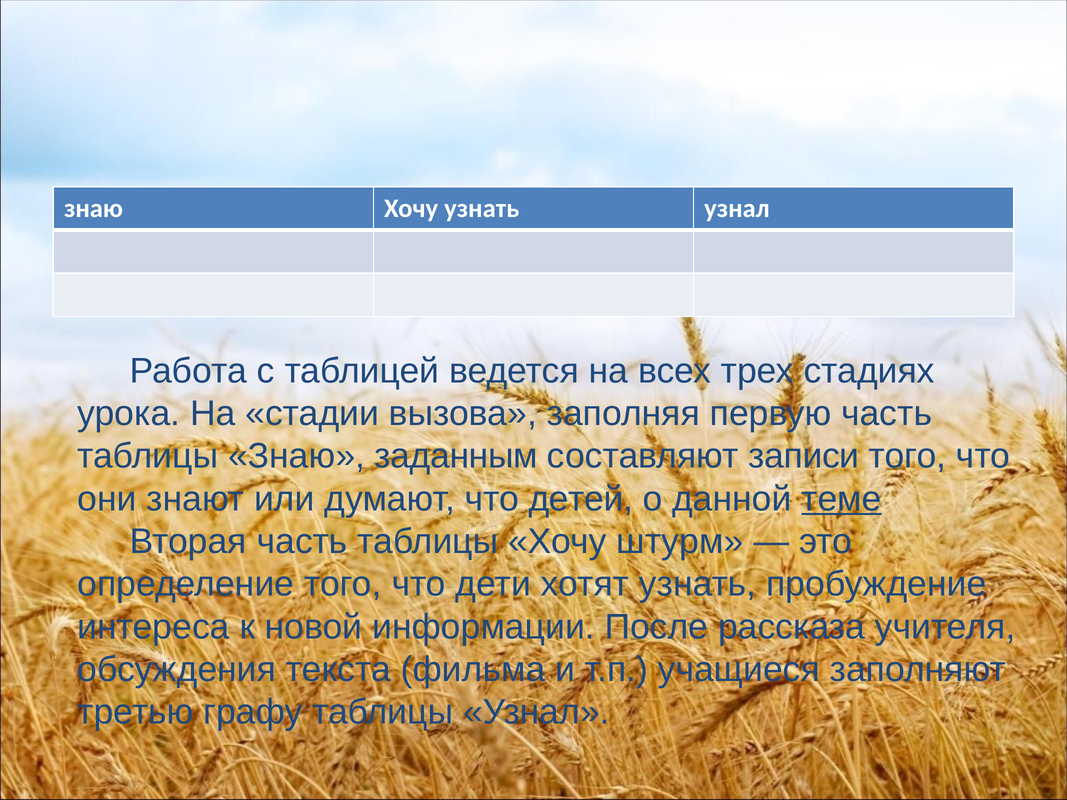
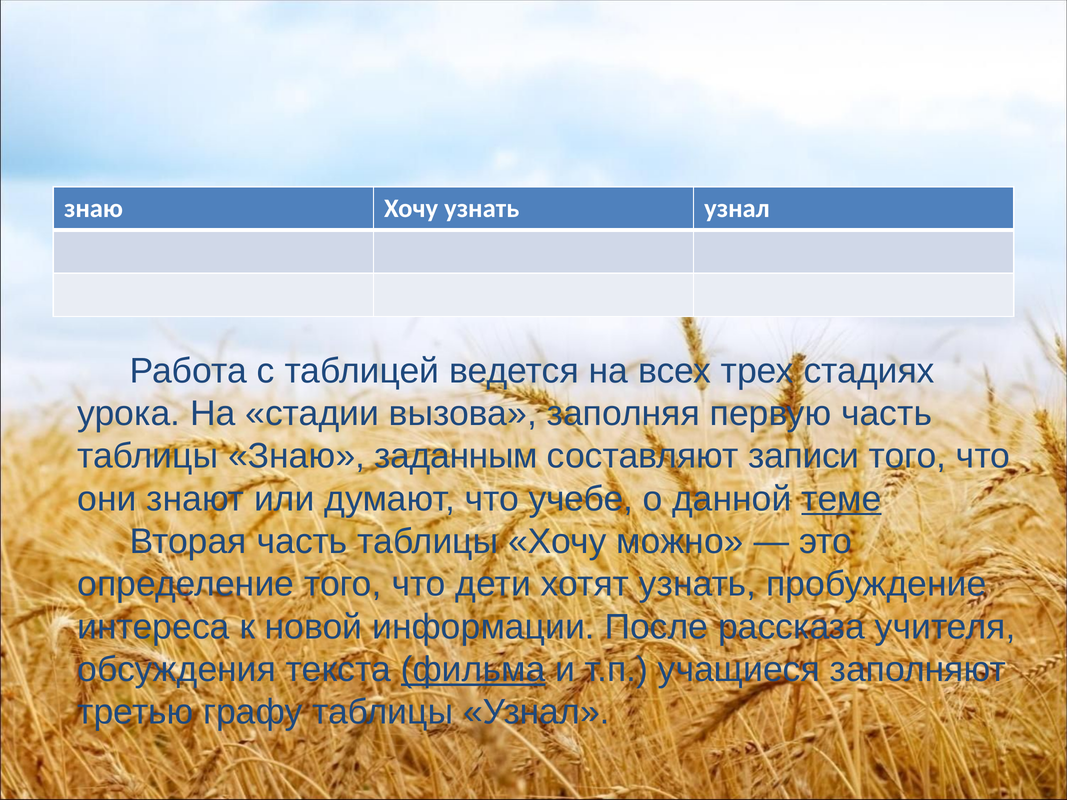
детей: детей -> учебе (581, 499)
штурм: штурм -> можно (680, 542)
фильма underline: none -> present (473, 670)
